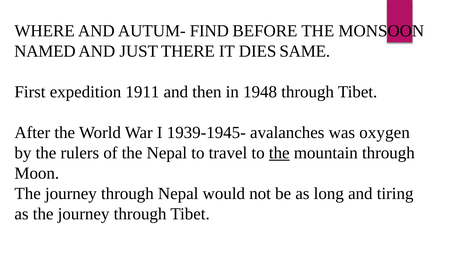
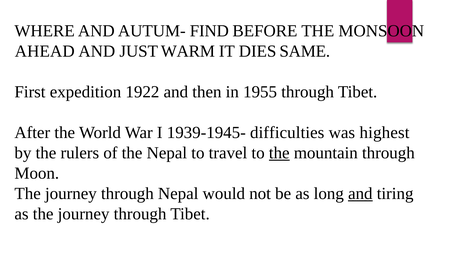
NAMED: NAMED -> AHEAD (45, 51)
THERE: THERE -> WARM (188, 51)
1911: 1911 -> 1922 (142, 92)
1948: 1948 -> 1955 (260, 92)
avalanches: avalanches -> difficulties (287, 133)
oxygen: oxygen -> highest (385, 133)
and underline: none -> present (360, 194)
